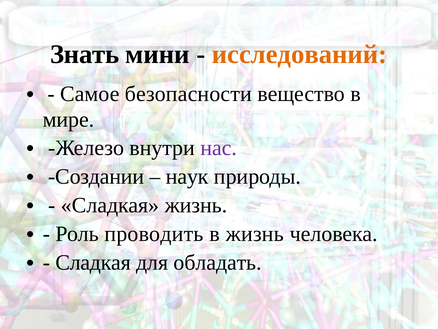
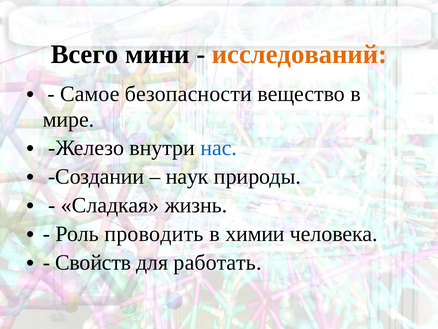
Знать: Знать -> Всего (85, 54)
нас colour: purple -> blue (219, 148)
в жизнь: жизнь -> химии (255, 234)
Сладкая: Сладкая -> Свойств (93, 262)
обладать: обладать -> работать (218, 262)
